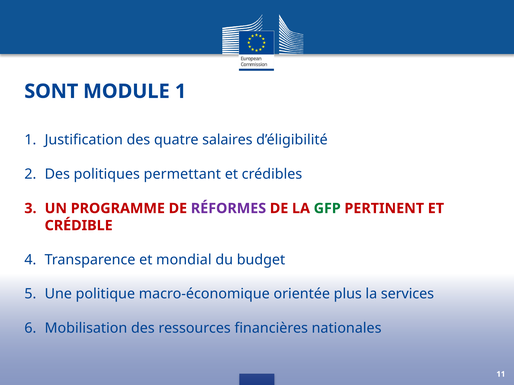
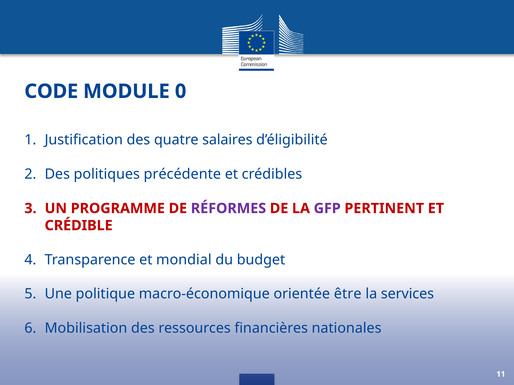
SONT: SONT -> CODE (51, 91)
MODULE 1: 1 -> 0 (181, 91)
permettant: permettant -> précédente (182, 174)
GFP colour: green -> purple (327, 209)
plus: plus -> être (348, 294)
